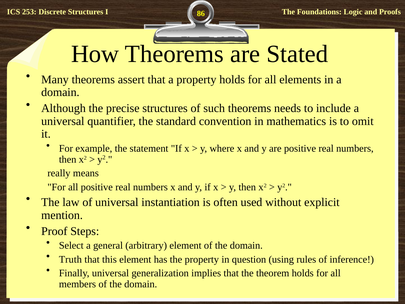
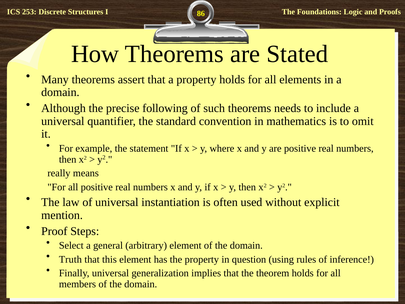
precise structures: structures -> following (165, 108)
